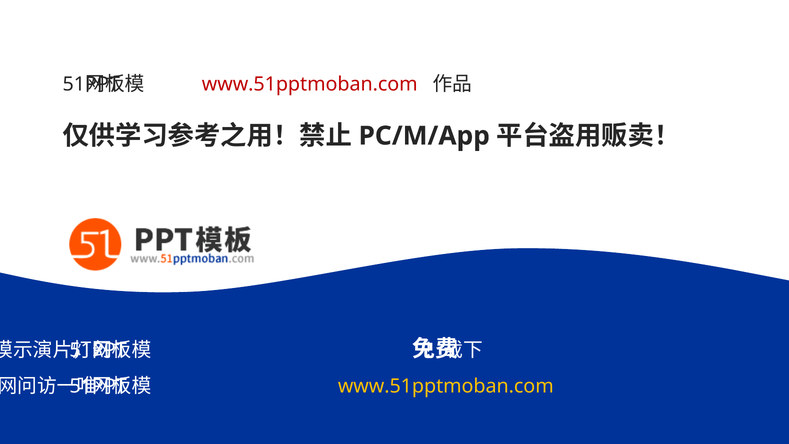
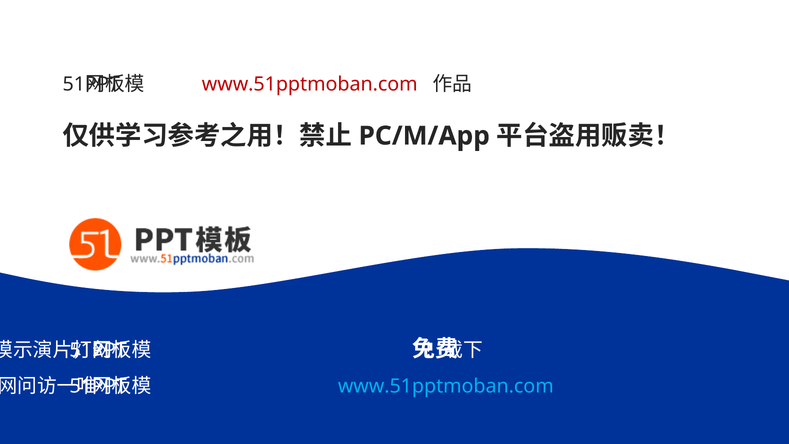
www.51pptmoban.com colour: yellow -> light blue (446, 386)
